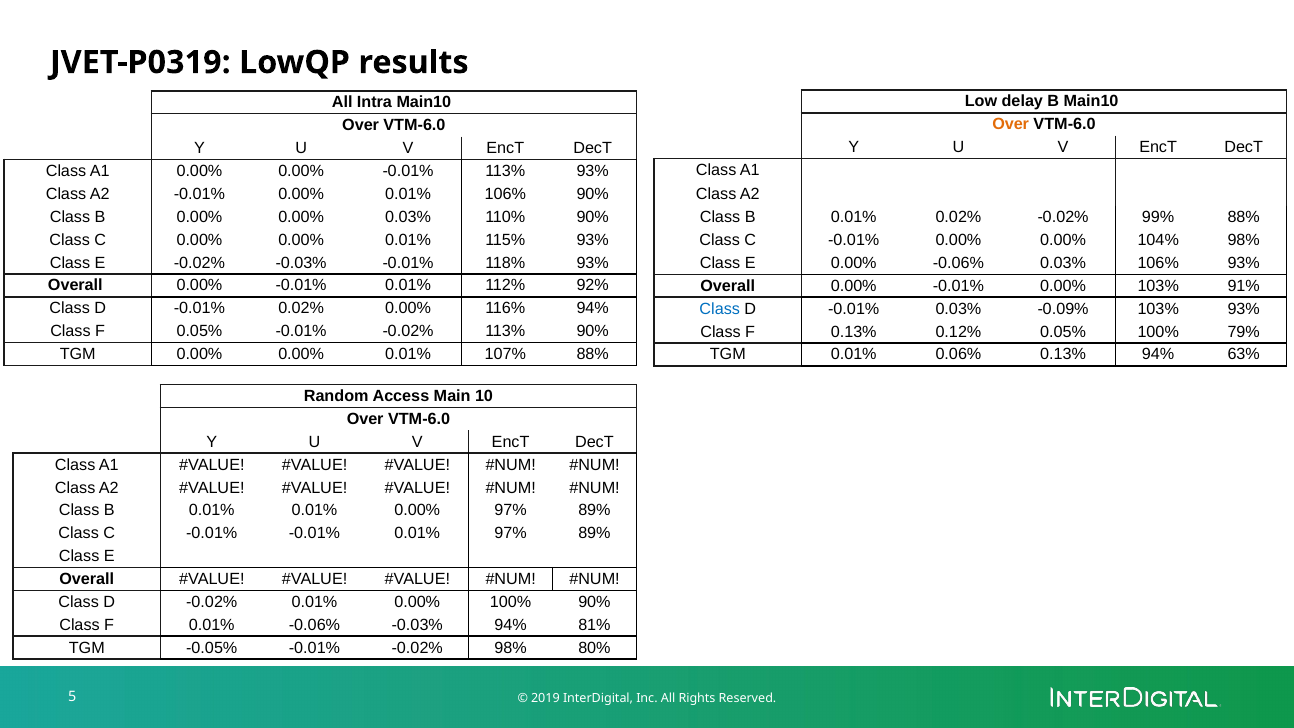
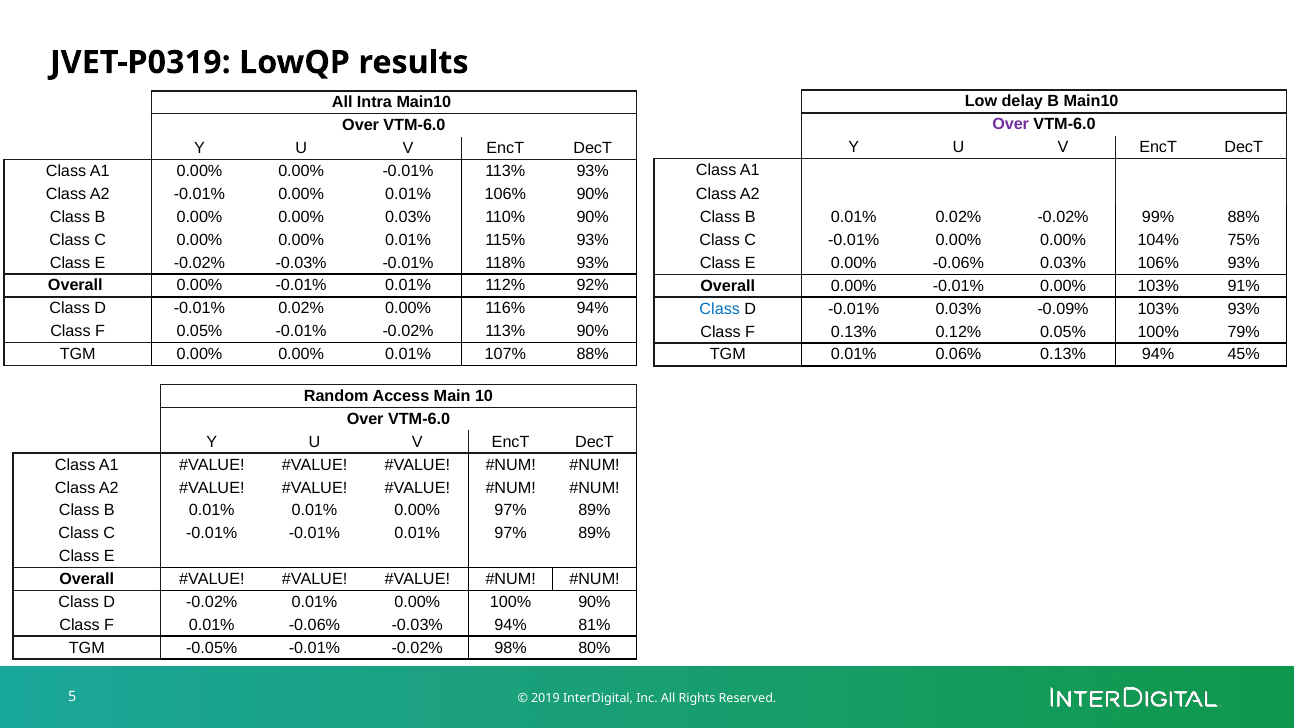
Over colour: orange -> purple (1011, 124)
104% 98%: 98% -> 75% (1244, 240)
63%: 63% -> 45% (1244, 355)
